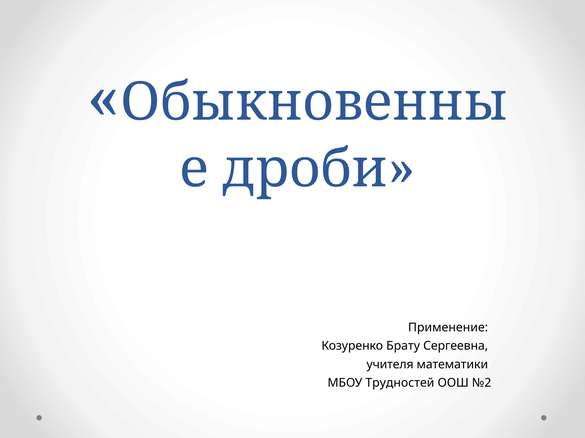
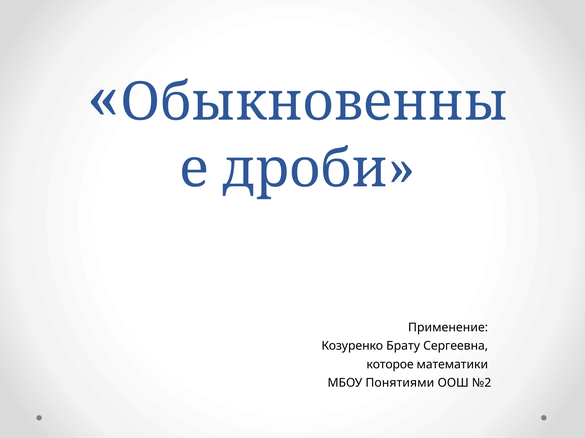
учителя: учителя -> которое (390, 365)
Трудностей: Трудностей -> Понятиями (400, 384)
